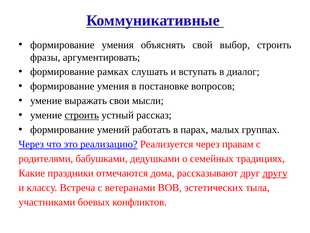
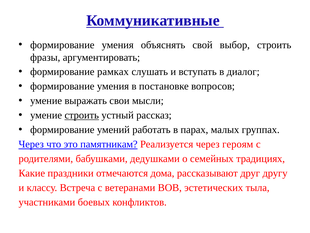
реализацию: реализацию -> памятникам (109, 144)
правам: правам -> героям (238, 144)
другу underline: present -> none (275, 173)
